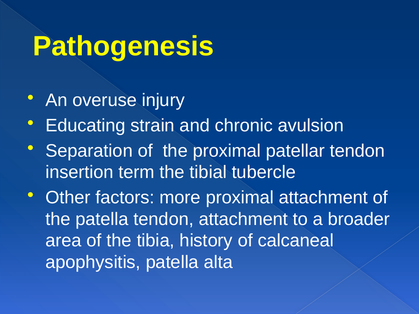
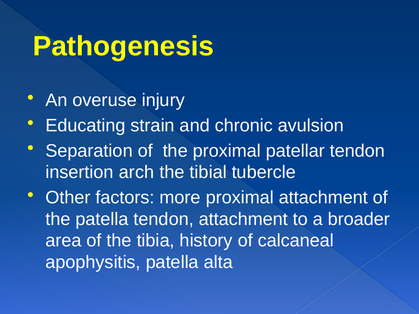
term: term -> arch (137, 172)
